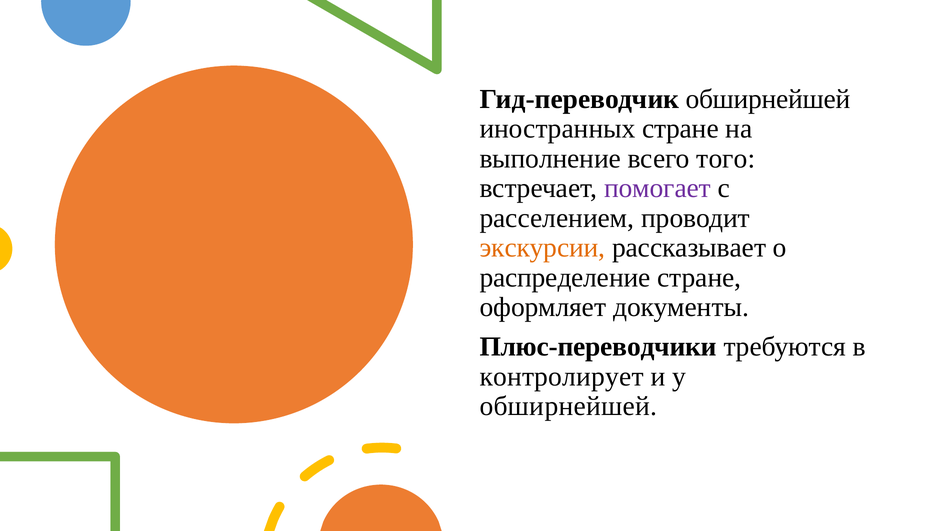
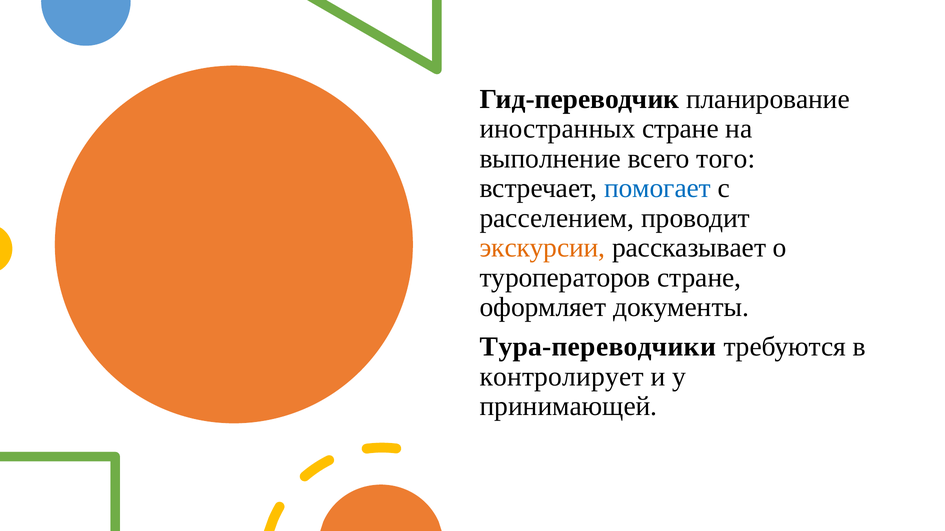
Гид-переводчик обширнейшей: обширнейшей -> планирование (768, 99)
помогает colour: purple -> blue (658, 188)
распределение: распределение -> туроператоров (565, 278)
Плюс-переводчики: Плюс-переводчики -> Тура-переводчики (598, 347)
обширнейшей: обширнейшей -> принимающей (568, 407)
